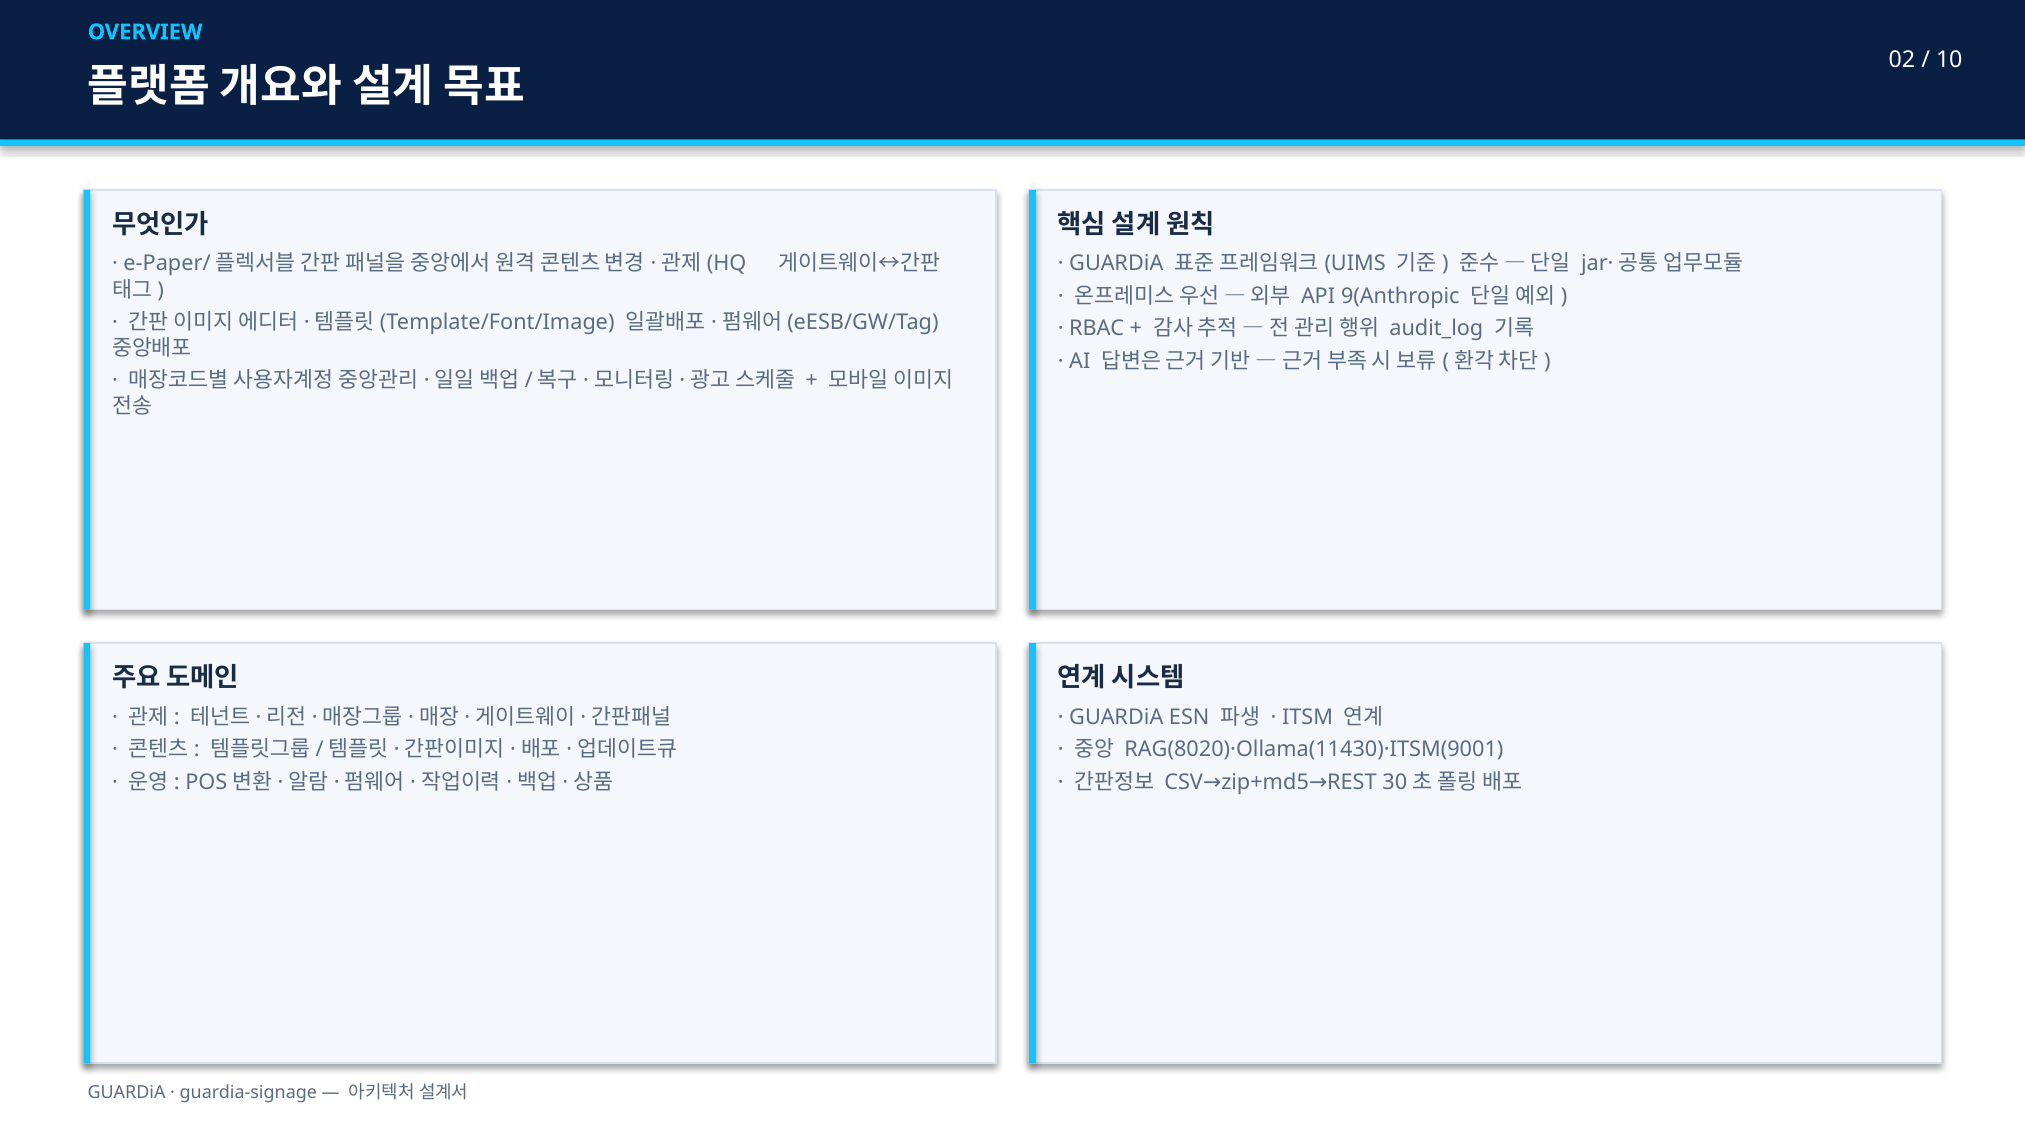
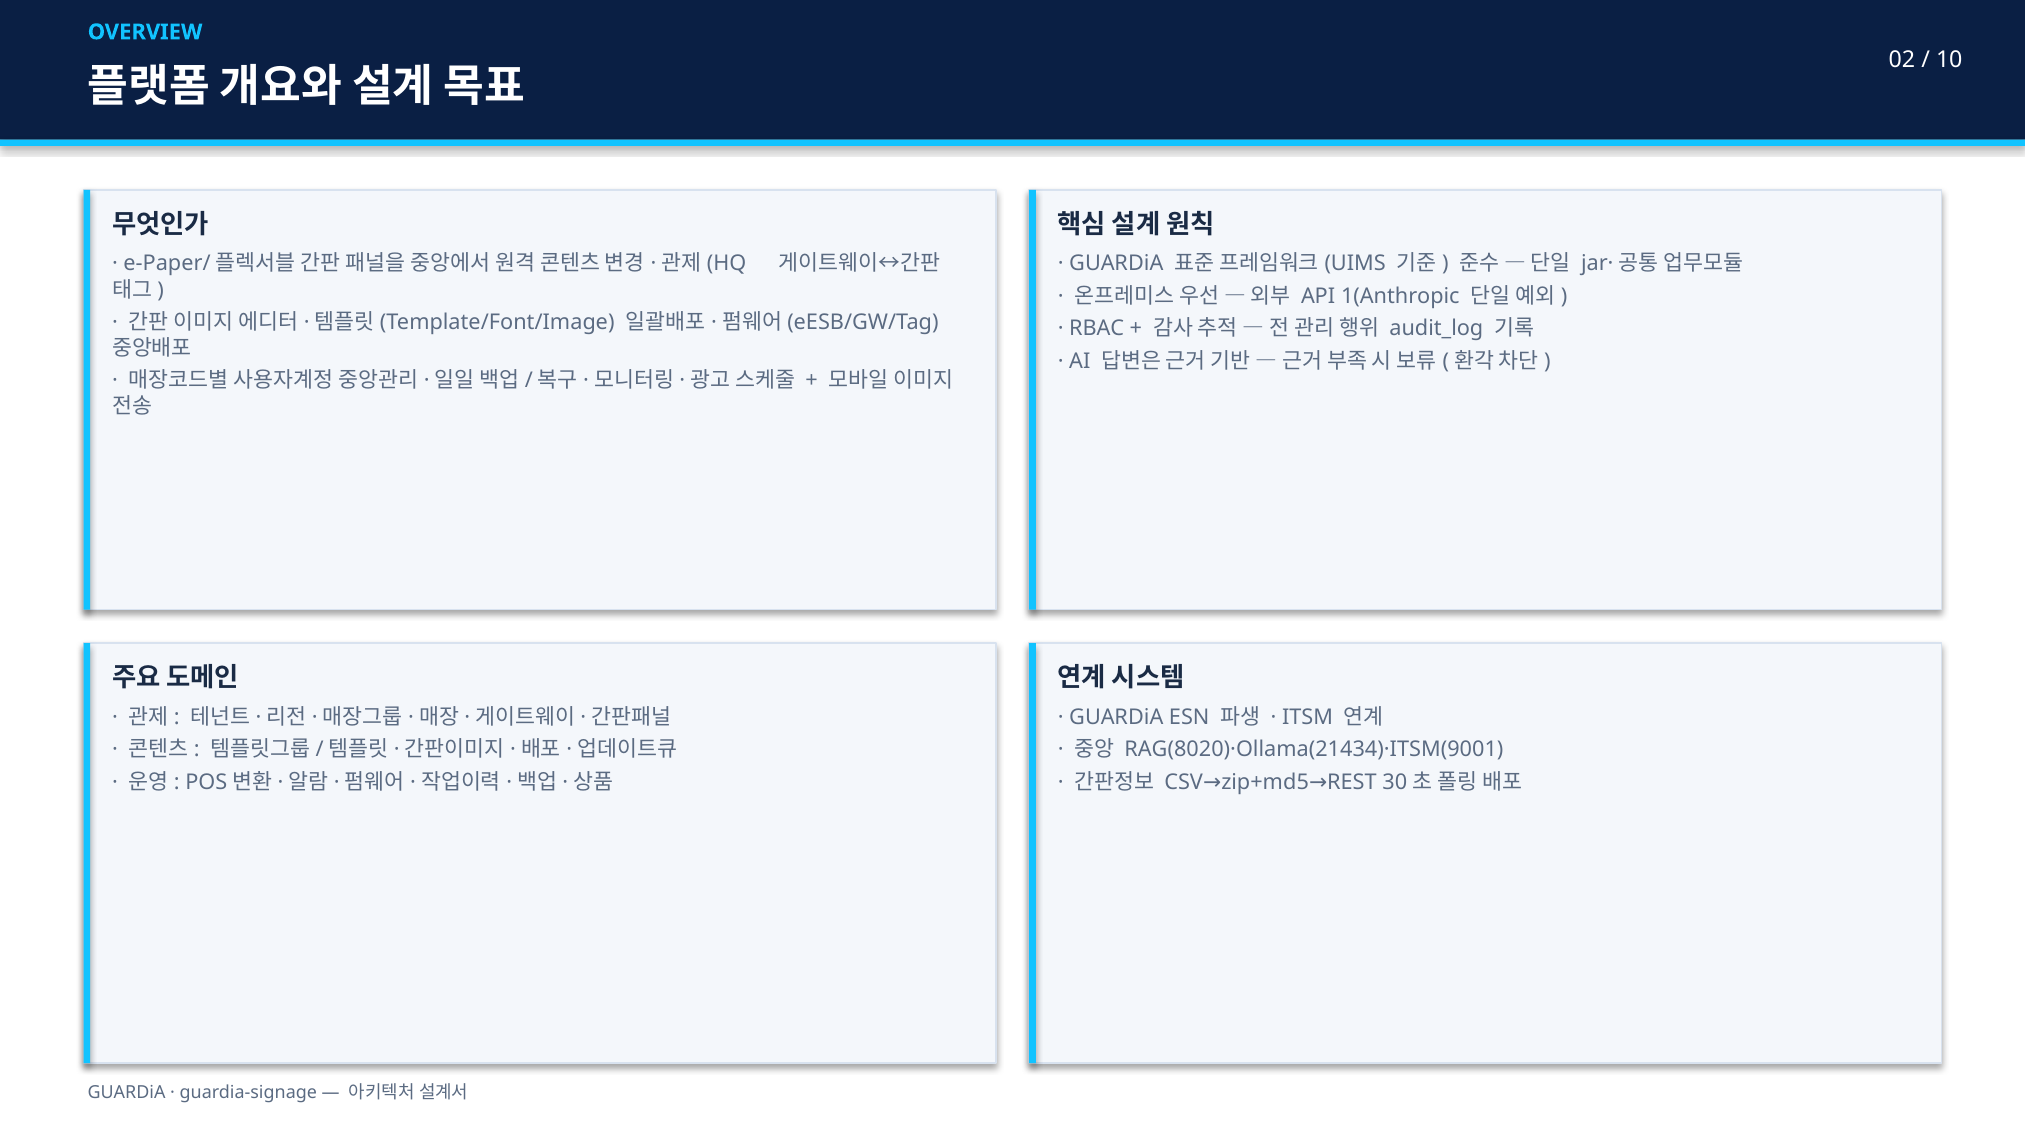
9(Anthropic: 9(Anthropic -> 1(Anthropic (1400, 296)
RAG(8020)·Ollama(11430)·ITSM(9001: RAG(8020)·Ollama(11430)·ITSM(9001 -> RAG(8020)·Ollama(21434)·ITSM(9001 (1314, 750)
